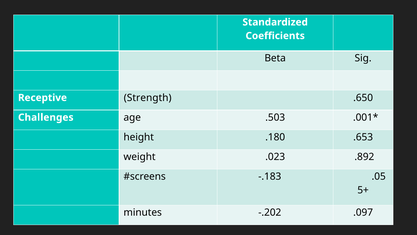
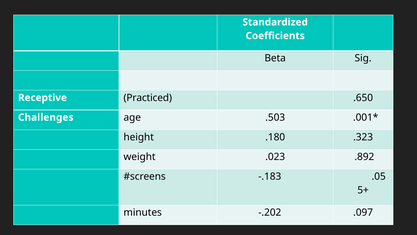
Strength: Strength -> Practiced (148, 98)
.653: .653 -> .323 (363, 137)
